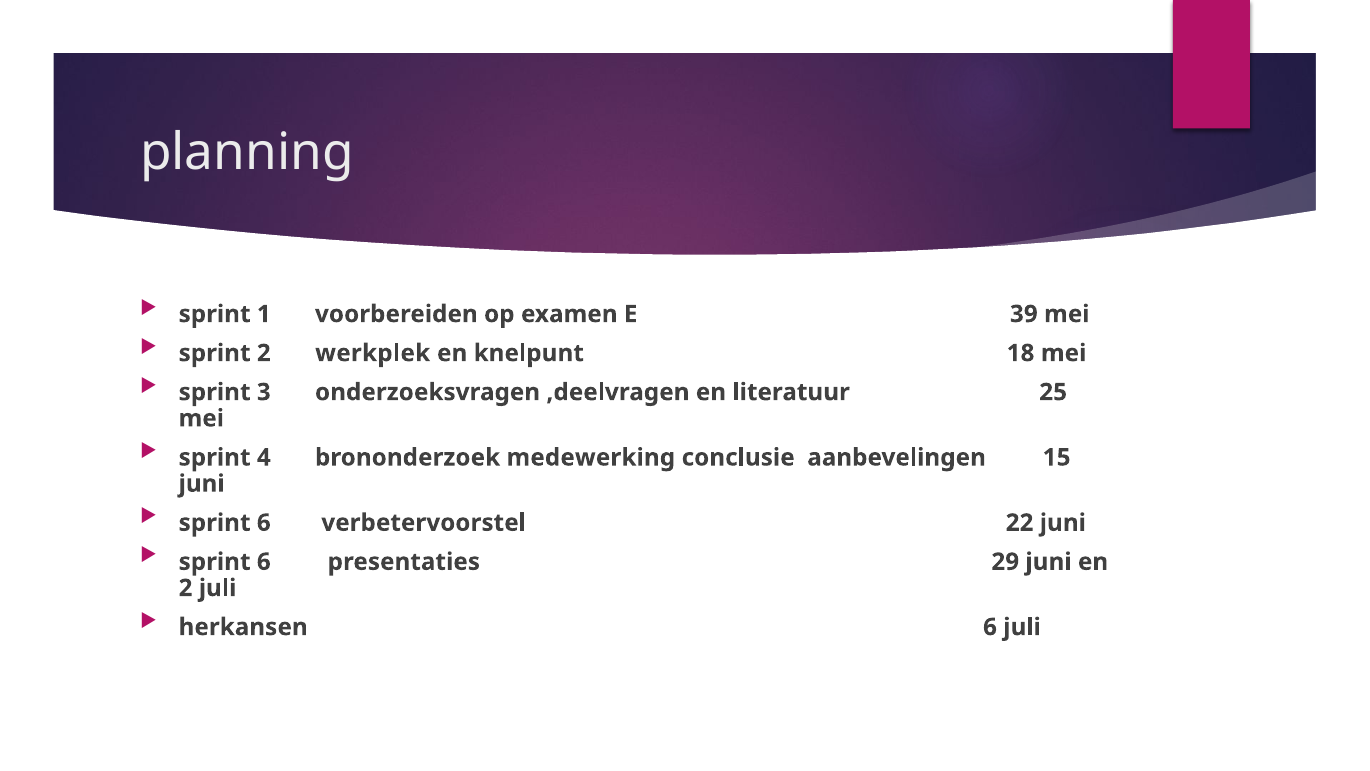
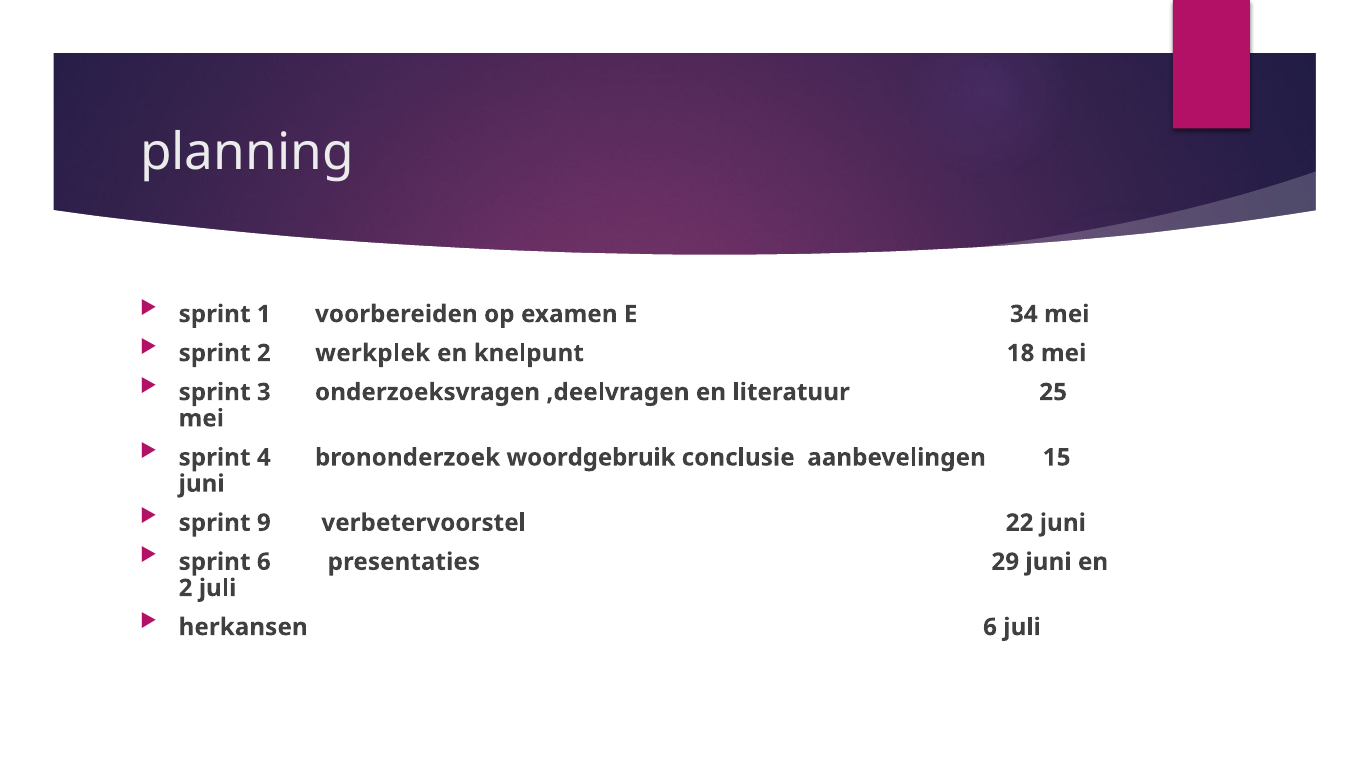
39: 39 -> 34 (1024, 314)
medewerking: medewerking -> woordgebruik (591, 457)
6: 6 -> 9 (264, 523)
